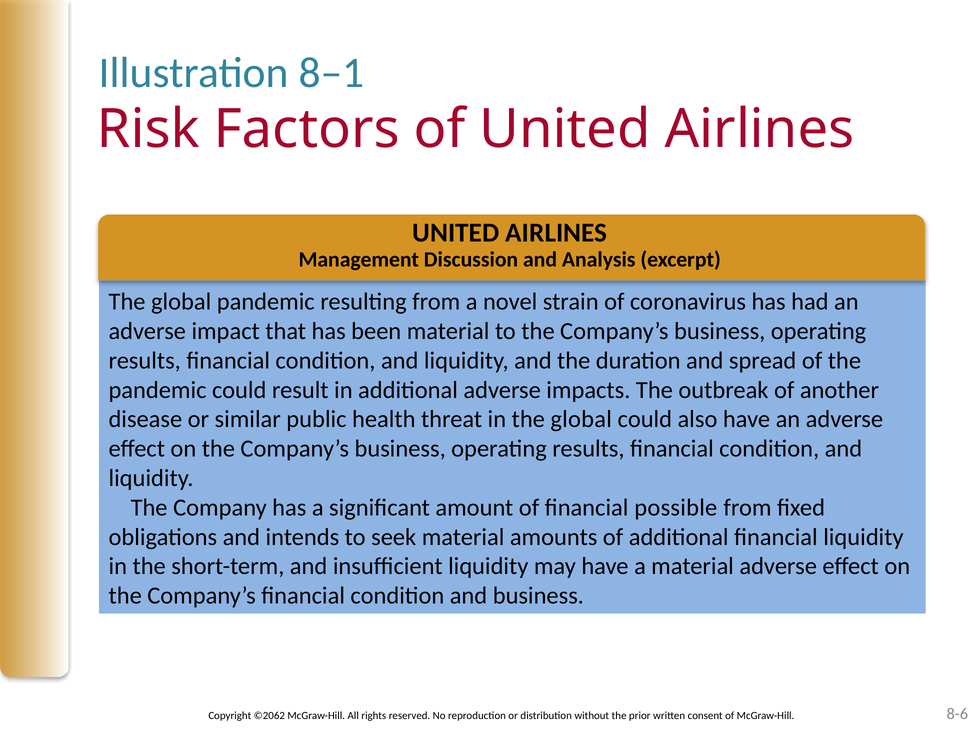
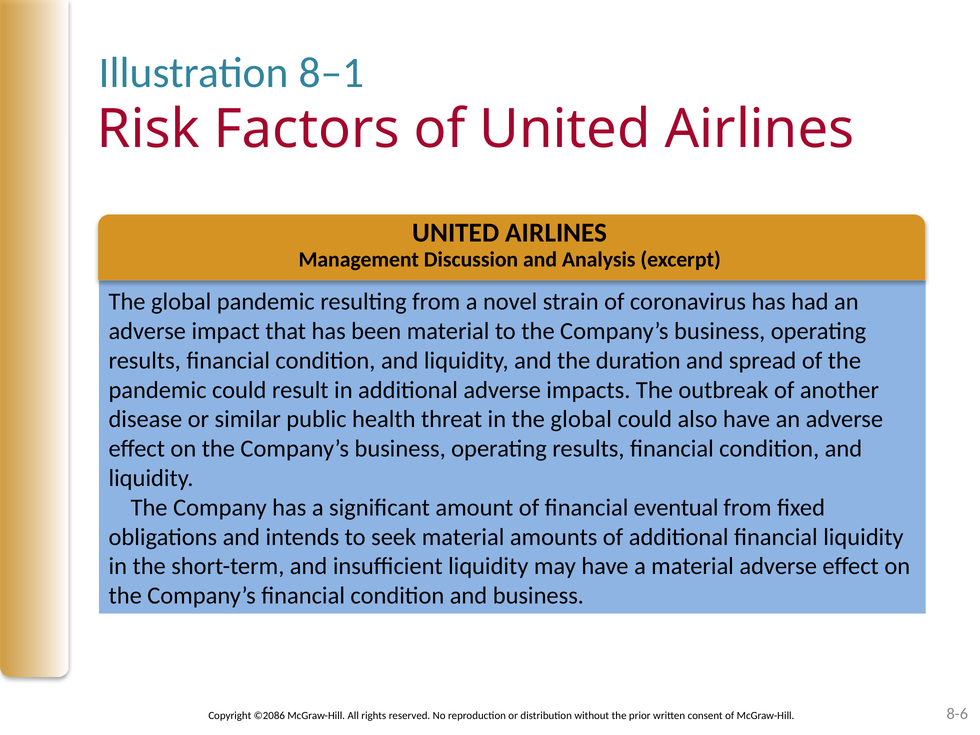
possible: possible -> eventual (676, 508)
©2062: ©2062 -> ©2086 (269, 716)
